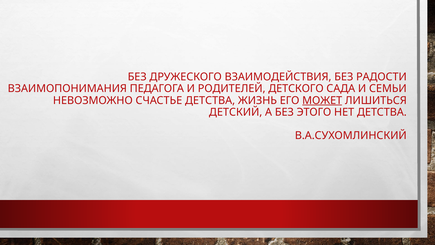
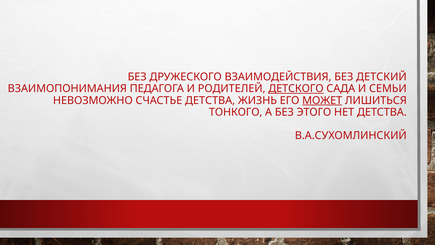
РАДОСТИ: РАДОСТИ -> ДЕТСКИЙ (381, 77)
ДЕТСКОГО underline: none -> present (296, 89)
ДЕТСКИЙ: ДЕТСКИЙ -> ТОНКОГО (236, 112)
